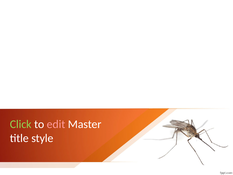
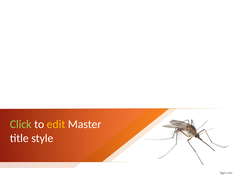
edit colour: pink -> yellow (56, 124)
